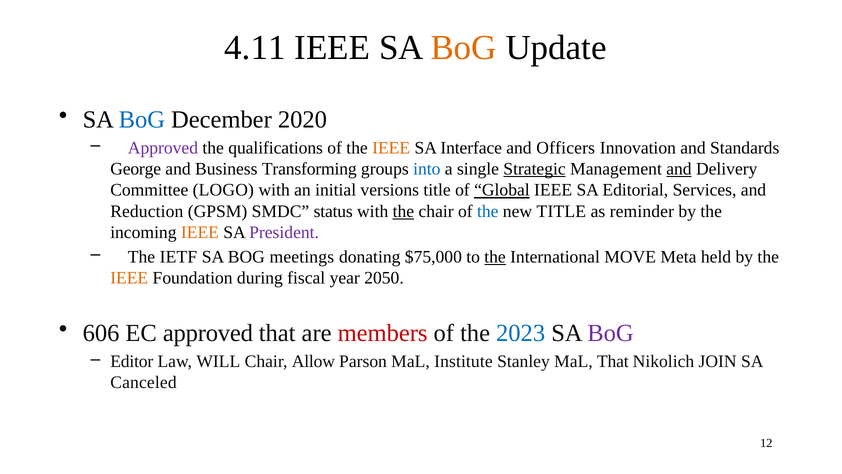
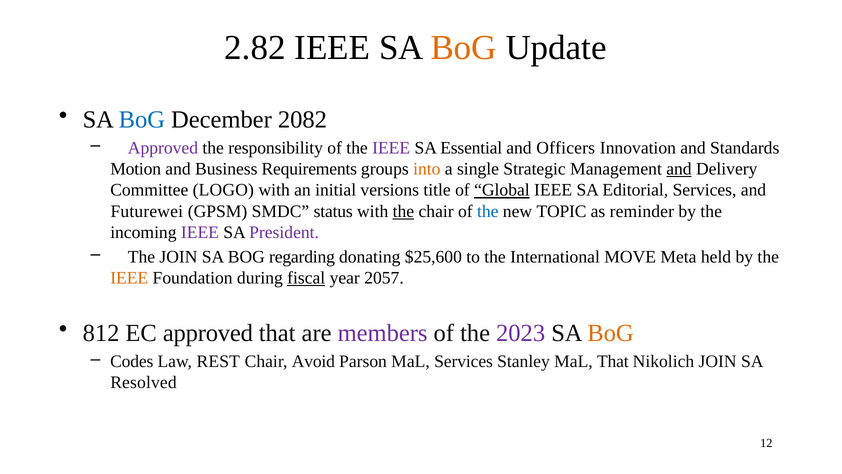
4.11: 4.11 -> 2.82 (255, 48)
2020: 2020 -> 2082 (302, 120)
qualifications: qualifications -> responsibility (276, 148)
IEEE colour: orange -> purple (391, 148)
Interface: Interface -> Essential (471, 148)
George: George -> Motion (136, 169)
Transforming: Transforming -> Requirements (309, 169)
into colour: blue -> orange (427, 169)
Strategic underline: present -> none (535, 169)
Reduction: Reduction -> Futurewei (147, 211)
new TITLE: TITLE -> TOPIC (561, 211)
IEEE colour: orange -> purple (200, 232)
The IETF: IETF -> JOIN (178, 257)
meetings: meetings -> regarding (302, 257)
$75,000: $75,000 -> $25,600 (433, 257)
the underline: present -> none (495, 257)
fiscal underline: none -> present (306, 278)
2050: 2050 -> 2057 (384, 278)
606: 606 -> 812 (101, 333)
members colour: red -> purple (383, 333)
2023 colour: blue -> purple (521, 333)
BoG colour: purple -> orange (611, 333)
Editor: Editor -> Codes (132, 361)
WILL: WILL -> REST (218, 361)
Allow: Allow -> Avoid (313, 361)
MaL Institute: Institute -> Services (464, 361)
Canceled: Canceled -> Resolved (143, 382)
